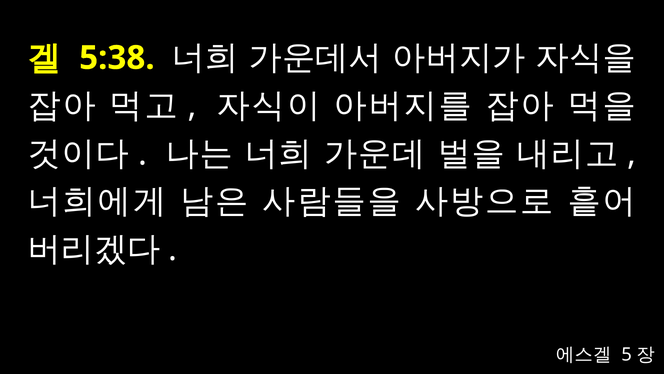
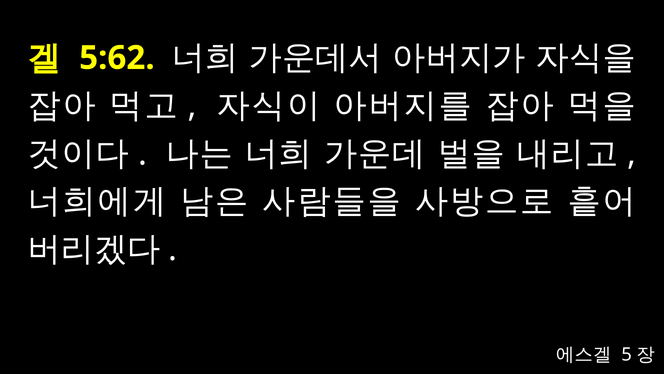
5:38: 5:38 -> 5:62 (117, 58)
